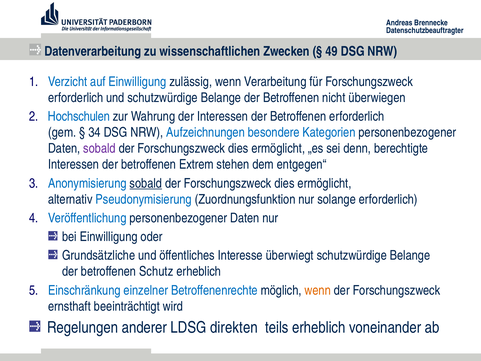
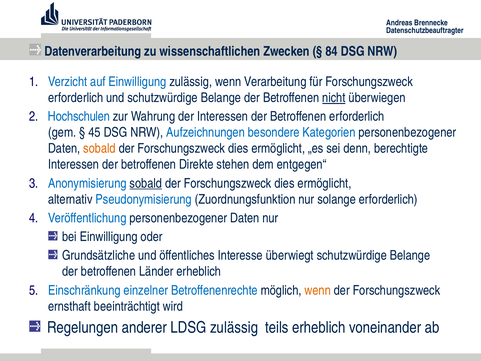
49: 49 -> 84 (332, 51)
nicht underline: none -> present (334, 98)
34: 34 -> 45 (95, 132)
sobald colour: purple -> orange (99, 148)
Extrem: Extrem -> Direkte (196, 164)
Schutz: Schutz -> Länder (156, 271)
LDSG direkten: direkten -> zulässig (234, 327)
